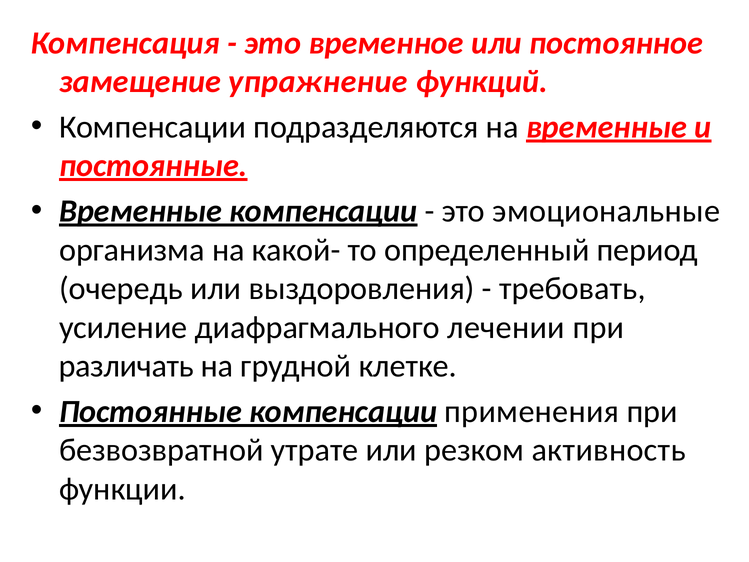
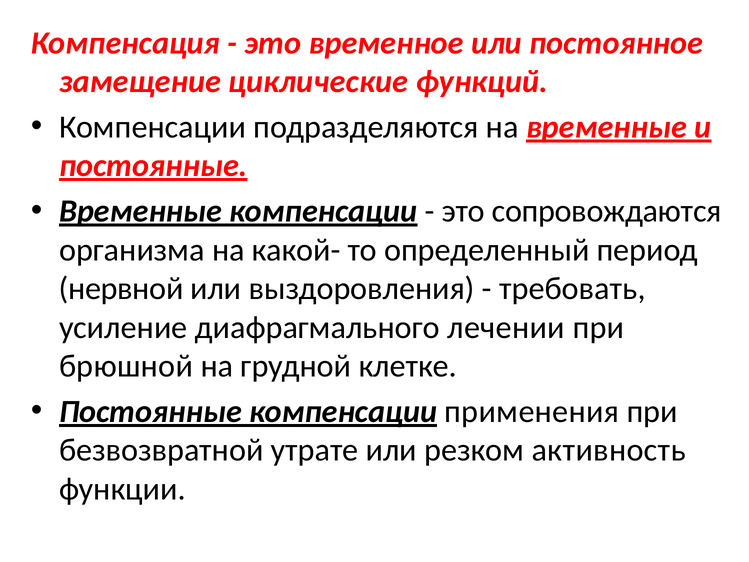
упражнение: упражнение -> циклические (318, 82)
эмоциональные: эмоциональные -> сопровождаются (607, 211)
очередь: очередь -> нервной (121, 289)
различать: различать -> брюшной (126, 366)
